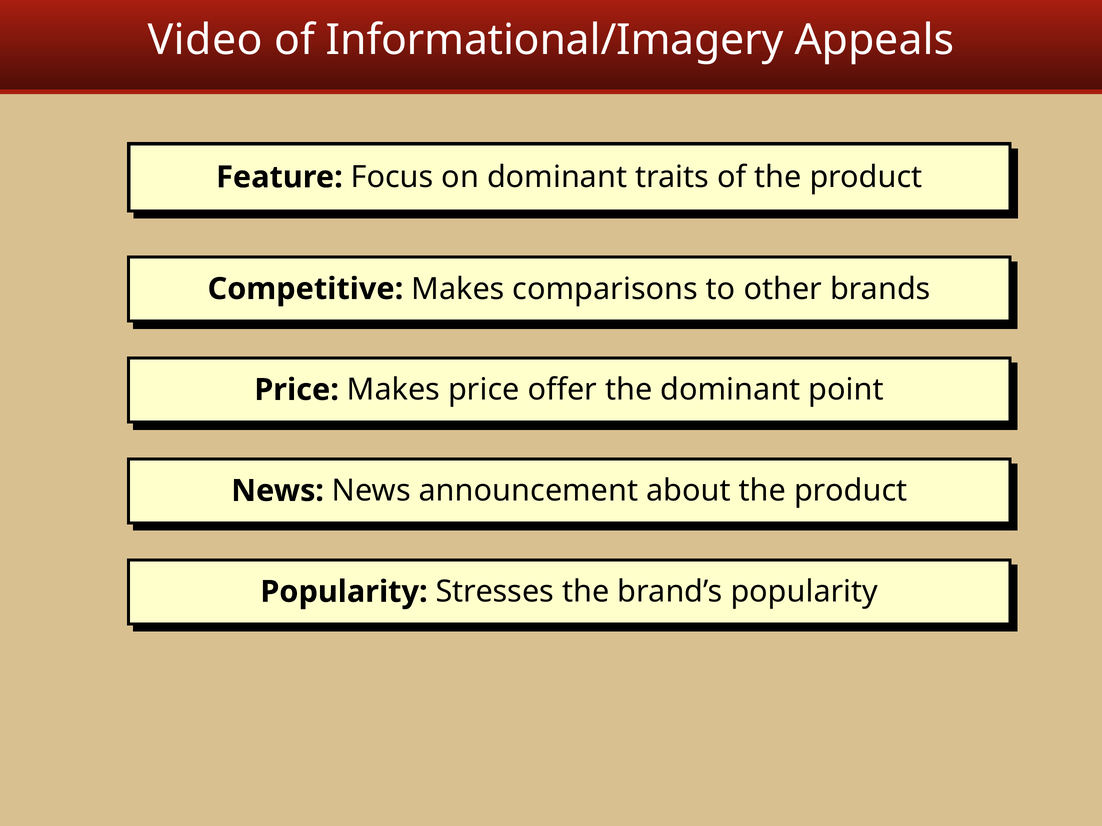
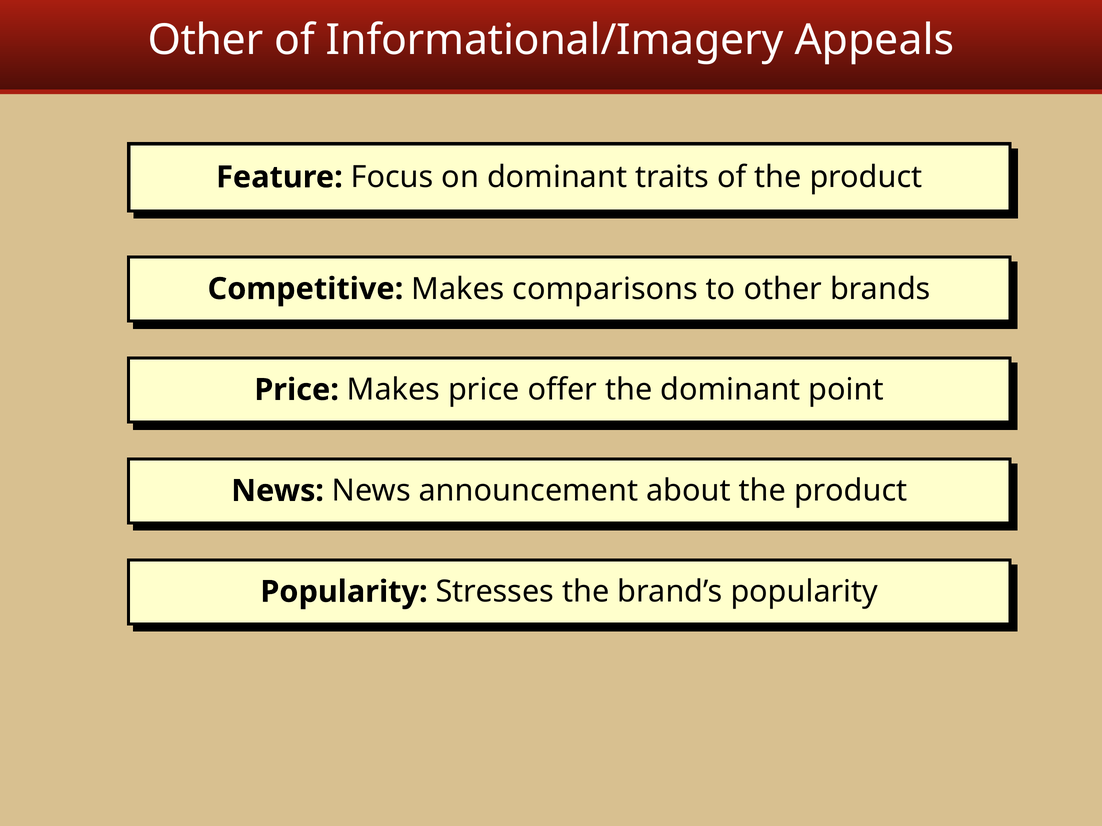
Video: Video -> Other (206, 40)
